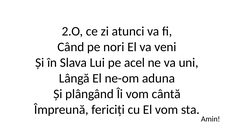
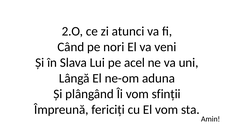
cântă: cântă -> sfinții (166, 94)
